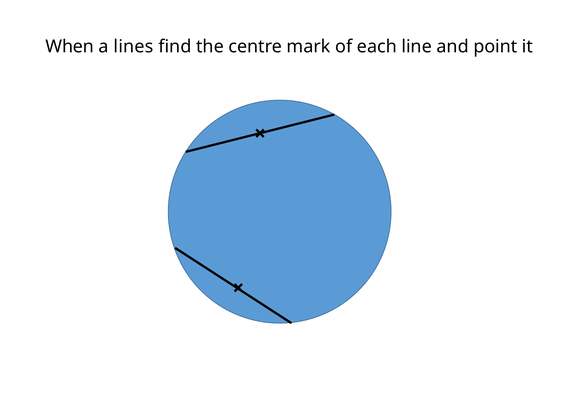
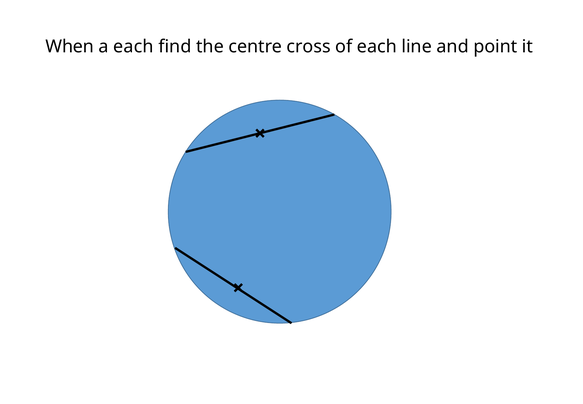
a lines: lines -> each (134, 47)
mark: mark -> cross (309, 47)
